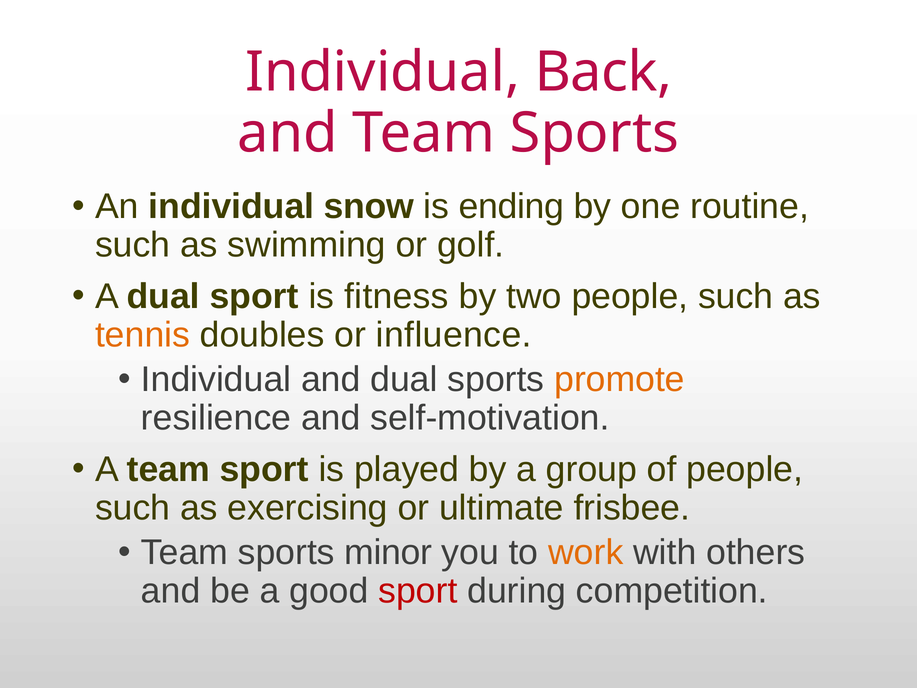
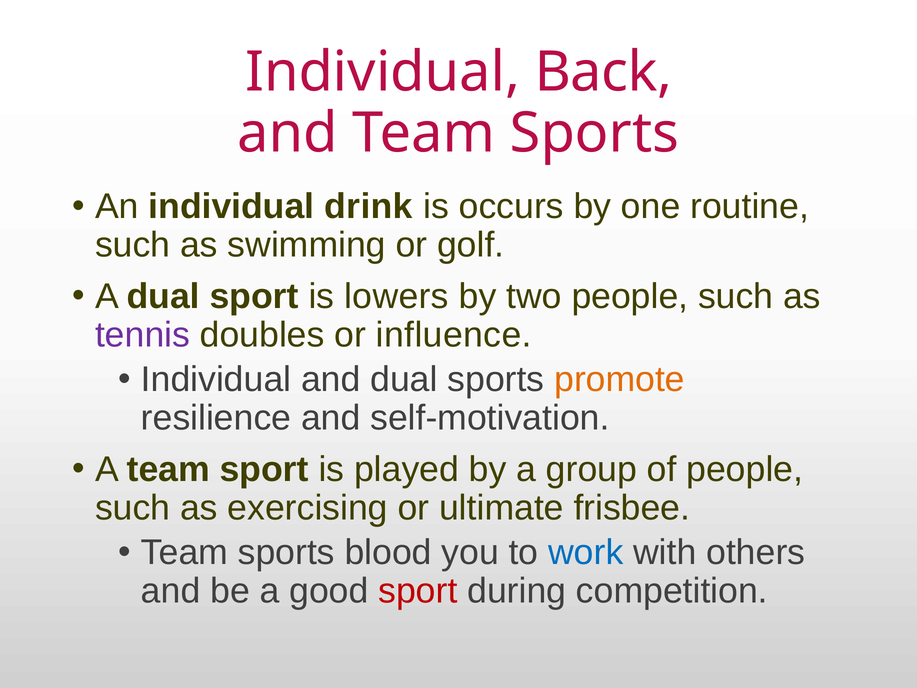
snow: snow -> drink (369, 207)
ending: ending -> occurs (511, 207)
fitness: fitness -> lowers (396, 296)
tennis colour: orange -> purple (143, 335)
minor: minor -> blood (388, 552)
work colour: orange -> blue (586, 552)
